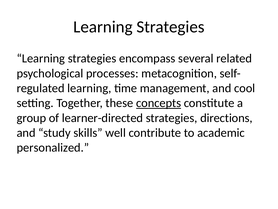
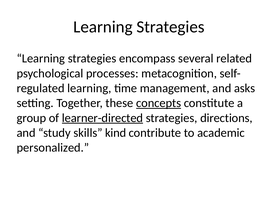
cool: cool -> asks (245, 88)
learner-directed underline: none -> present (103, 118)
well: well -> kind (116, 132)
